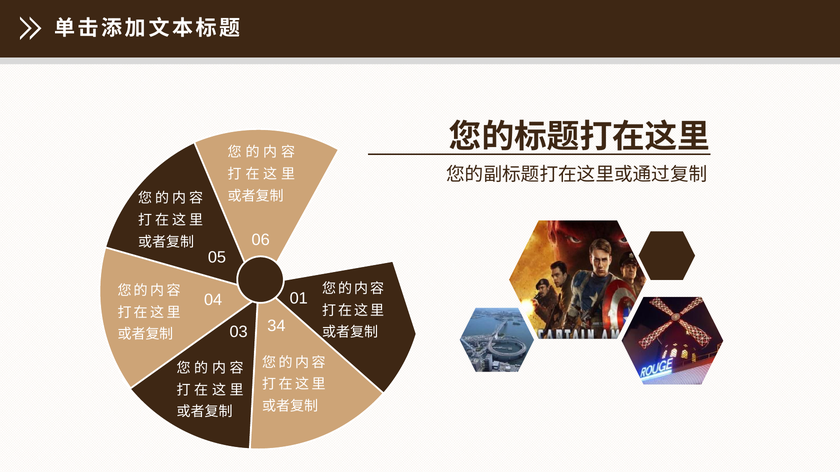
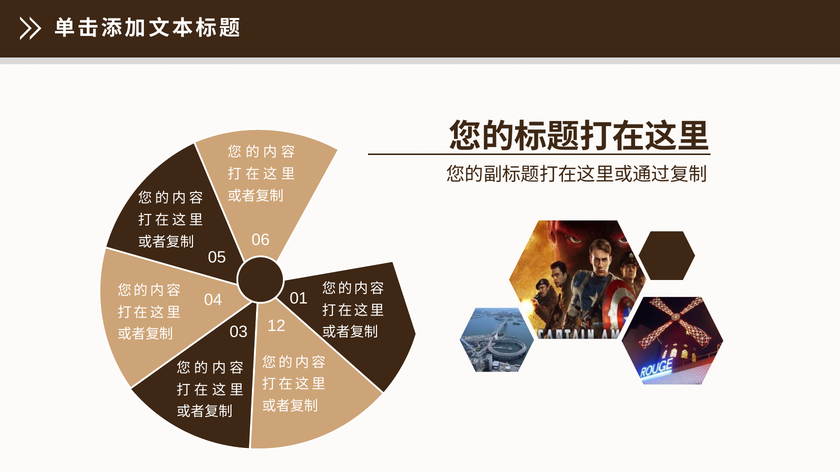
34: 34 -> 12 (276, 326)
